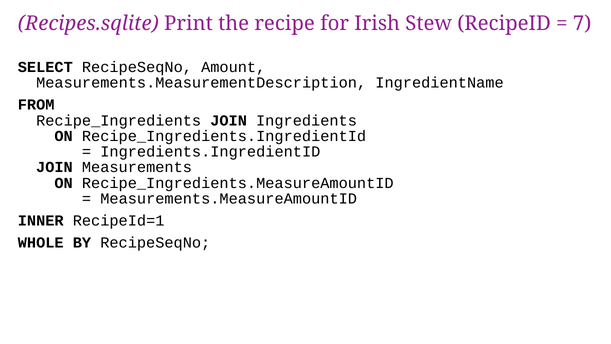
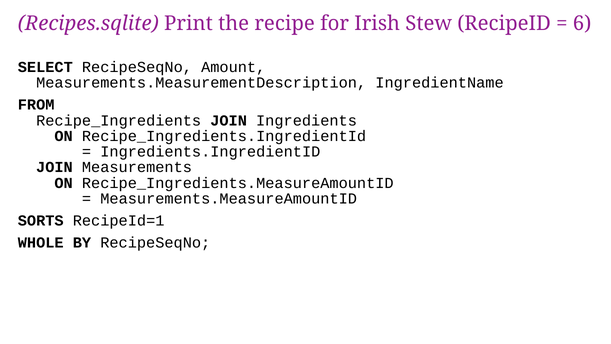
7: 7 -> 6 (582, 23)
INNER: INNER -> SORTS (41, 220)
